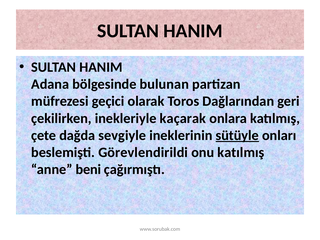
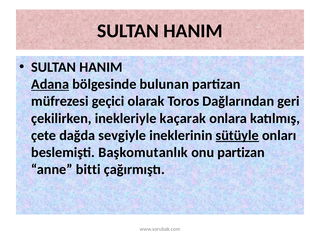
Adana underline: none -> present (50, 84)
Görevlendirildi: Görevlendirildi -> Başkomutanlık (143, 152)
onu katılmış: katılmış -> partizan (241, 152)
beni: beni -> bitti (88, 170)
